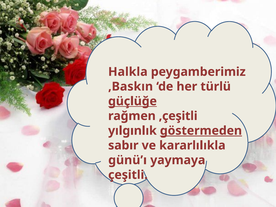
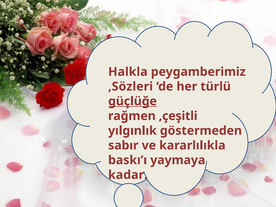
,Baskın: ,Baskın -> ,Sözleri (131, 86)
göstermeden underline: present -> none (201, 131)
günü’ı: günü’ı -> baskı’ı (128, 160)
çeşitli: çeşitli -> kadar (128, 175)
